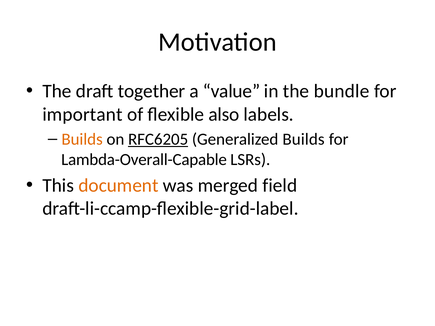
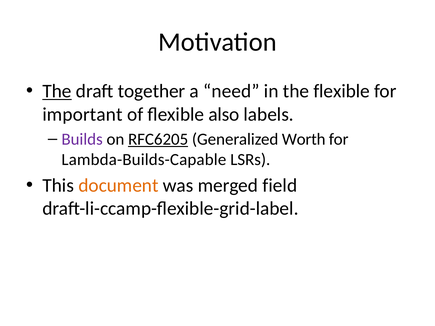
The underline: none -> present (57, 91)
value: value -> need (231, 91)
the bundle: bundle -> flexible (342, 91)
Builds colour: orange -> purple (82, 139)
Generalized Builds: Builds -> Worth (304, 139)
Lambda-Overall-Capable: Lambda-Overall-Capable -> Lambda-Builds-Capable (144, 160)
